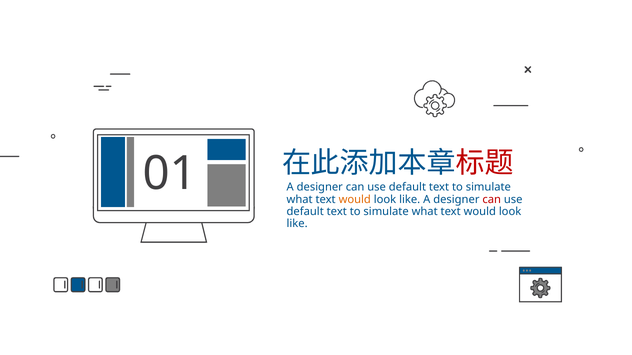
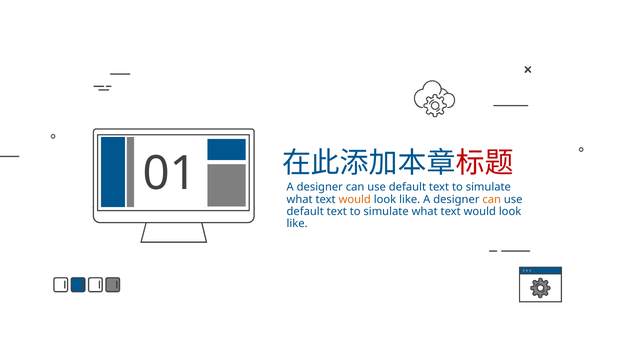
can colour: red -> orange (492, 200)
